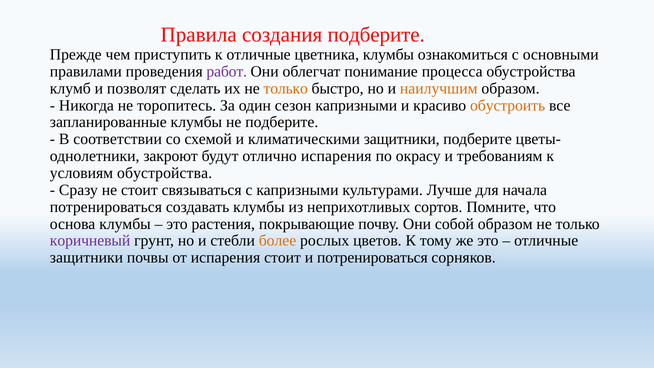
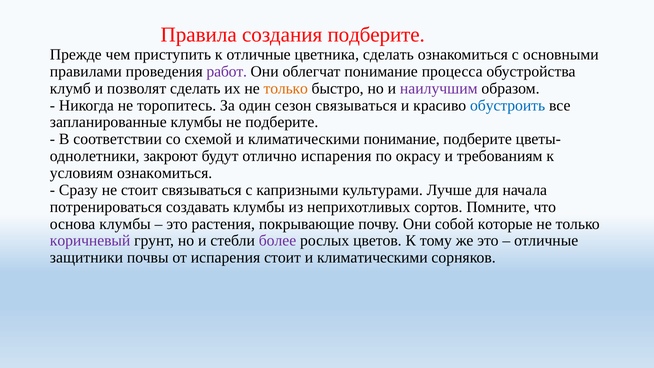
цветника клумбы: клумбы -> сделать (388, 55)
наилучшим colour: orange -> purple (439, 88)
сезон капризными: капризными -> связываться (356, 105)
обустроить colour: orange -> blue (508, 105)
климатическими защитники: защитники -> понимание (402, 139)
условиям обустройства: обустройства -> ознакомиться (165, 173)
собой образом: образом -> которые (505, 224)
более colour: orange -> purple (277, 241)
потренироваться: потренироваться -> климатическими (372, 258)
